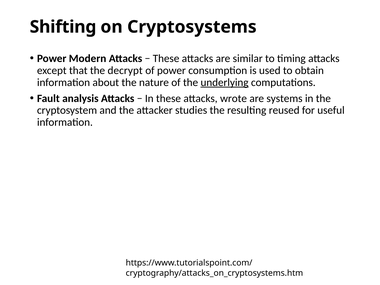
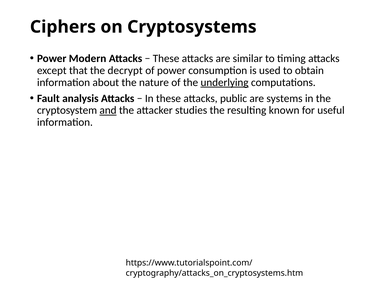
Shifting: Shifting -> Ciphers (63, 27)
wrote: wrote -> public (234, 98)
and underline: none -> present (108, 110)
reused: reused -> known (284, 110)
